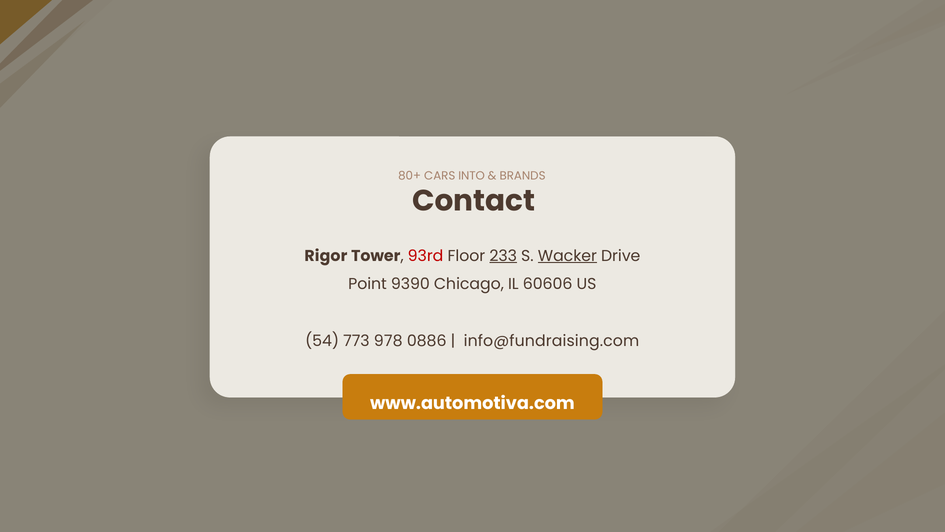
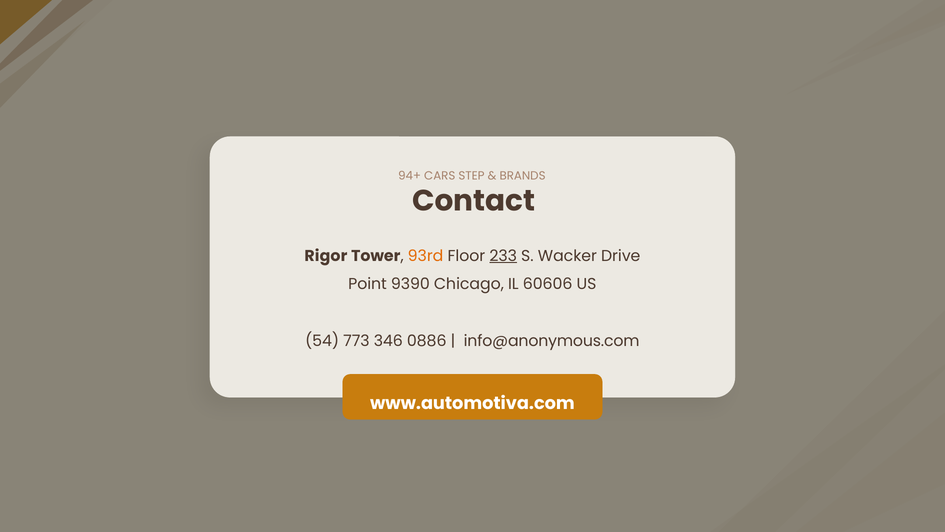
80+: 80+ -> 94+ (410, 176)
INTO: INTO -> STEP (472, 176)
93rd colour: red -> orange (426, 256)
Wacker underline: present -> none (567, 256)
978: 978 -> 346 (388, 341)
info@fundraising.com: info@fundraising.com -> info@anonymous.com (552, 341)
